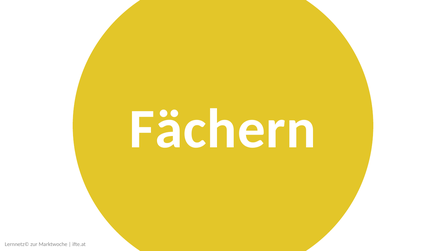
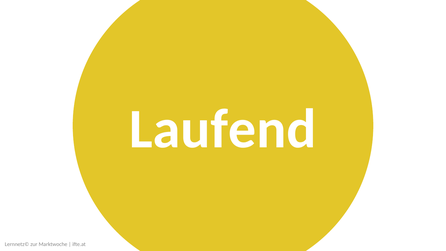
Fächern: Fächern -> Laufend (223, 129)
